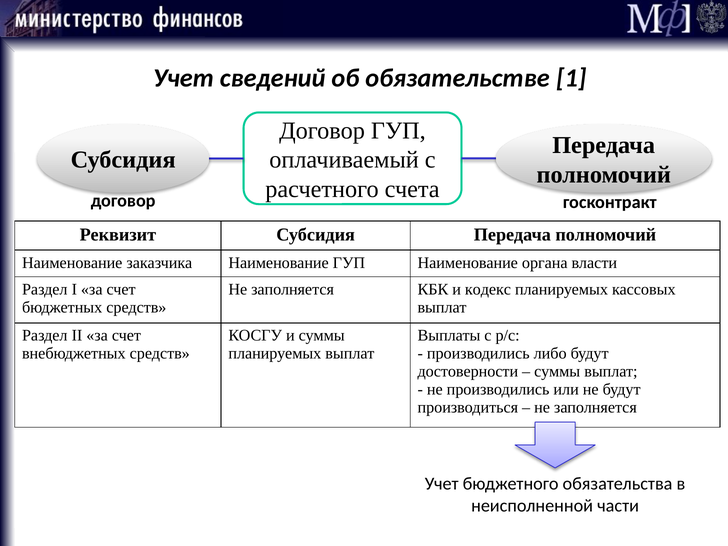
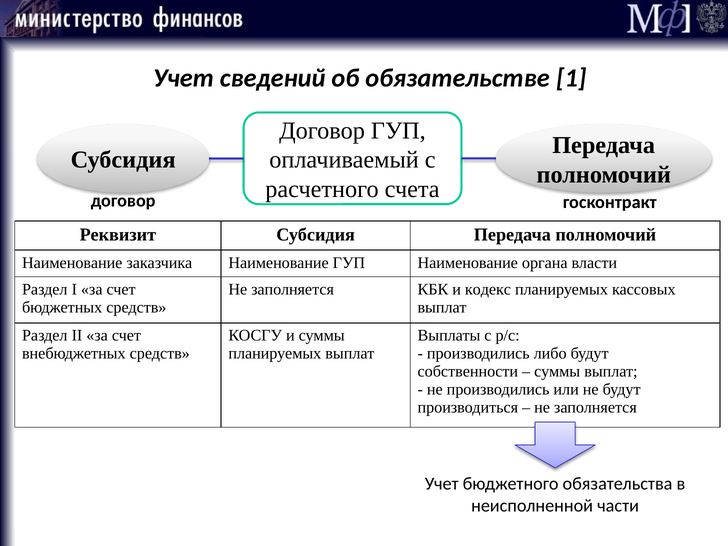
достоверности: достоверности -> собственности (468, 372)
